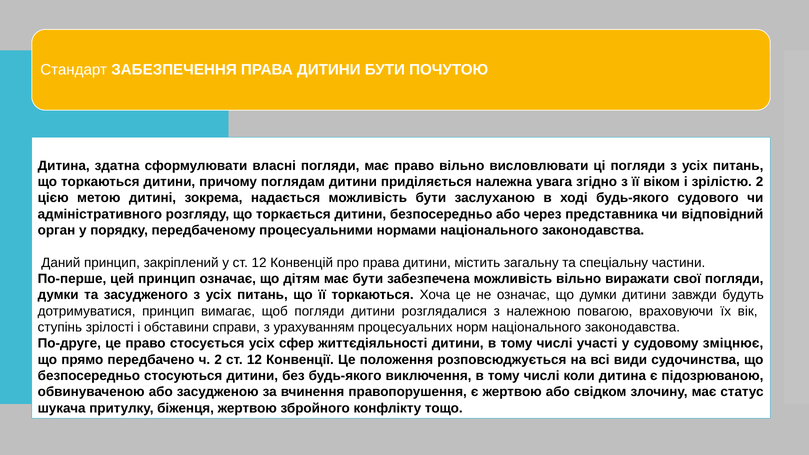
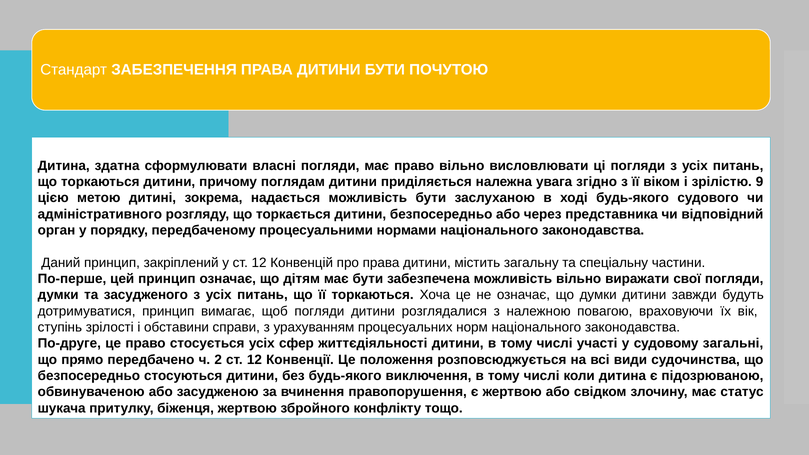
зрілістю 2: 2 -> 9 (760, 182)
зміцнює: зміцнює -> загальні (733, 343)
